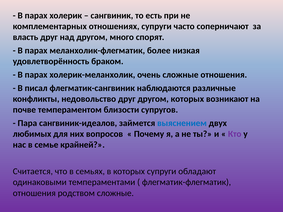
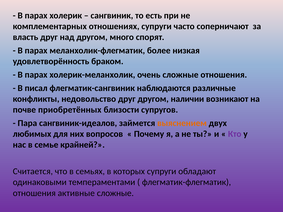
другом которых: которых -> наличии (187, 99)
темпераментом: темпераментом -> приобретённых (70, 110)
выяснением colour: blue -> orange (182, 123)
родством: родством -> активные (76, 193)
